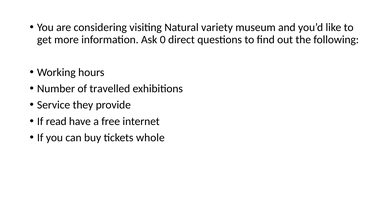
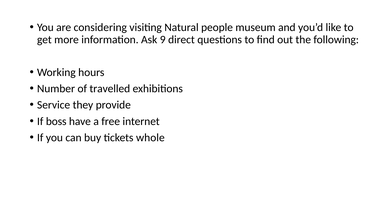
variety: variety -> people (217, 27)
0: 0 -> 9 (163, 40)
read: read -> boss (56, 121)
